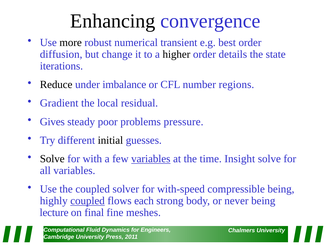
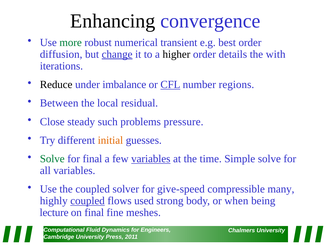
more colour: black -> green (71, 42)
change underline: none -> present (117, 54)
state: state -> with (276, 54)
CFL underline: none -> present (170, 84)
Gradient: Gradient -> Between (59, 103)
Gives: Gives -> Close (52, 121)
poor: poor -> such (108, 121)
initial colour: black -> orange (110, 140)
Solve colour: black -> green (52, 158)
for with: with -> final (92, 158)
Insight: Insight -> Simple (240, 158)
with-speed: with-speed -> give-speed (181, 189)
compressible being: being -> many (281, 189)
each: each -> used (144, 200)
never: never -> when (236, 200)
